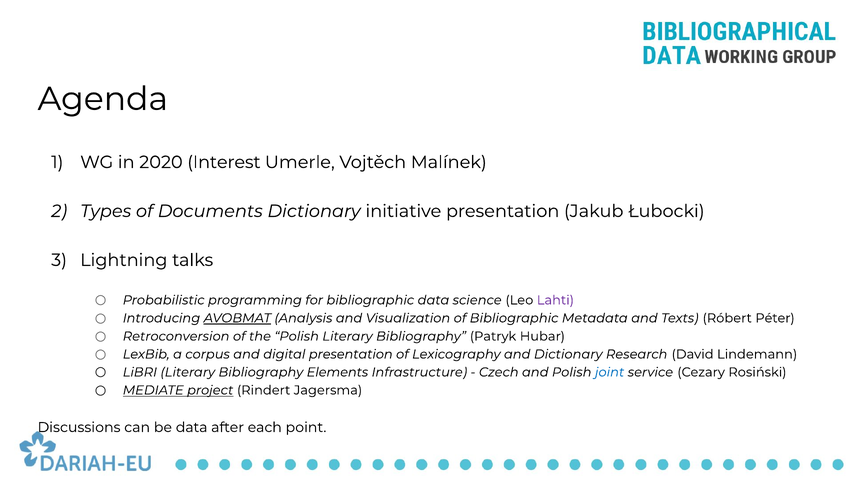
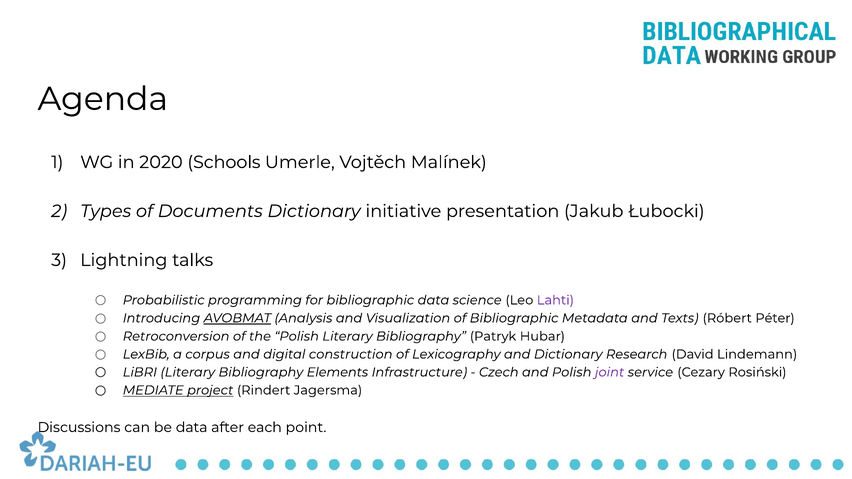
Interest: Interest -> Schools (224, 162)
digital presentation: presentation -> construction (351, 354)
joint colour: blue -> purple (610, 372)
